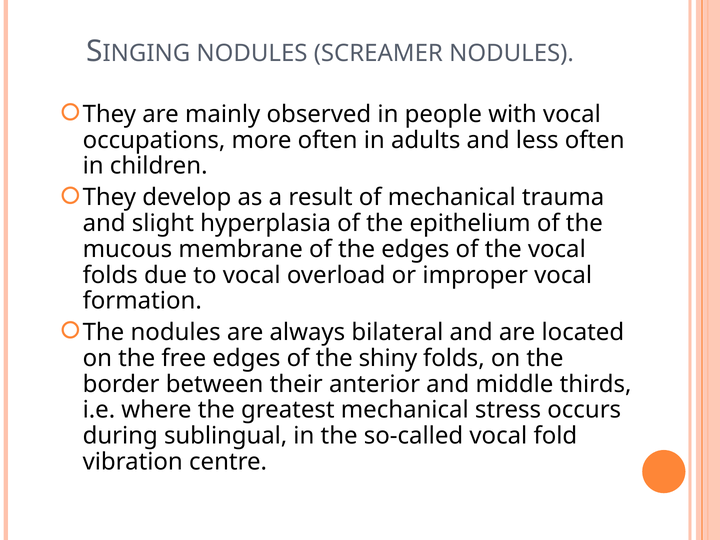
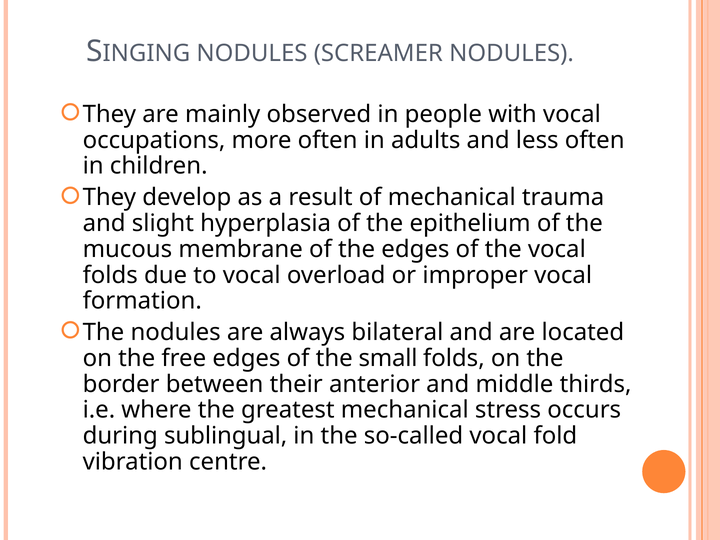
shiny: shiny -> small (388, 358)
